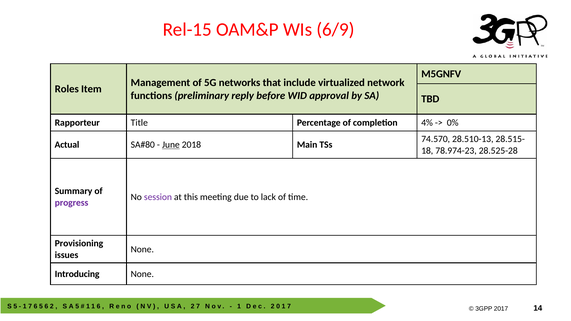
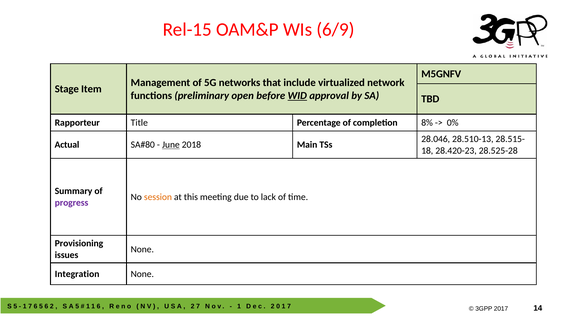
Roles: Roles -> Stage (67, 89)
reply: reply -> open (243, 96)
WID underline: none -> present (297, 96)
4%: 4% -> 8% (427, 123)
74.570: 74.570 -> 28.046 (436, 139)
78.974-23: 78.974-23 -> 28.420-23 (456, 151)
session colour: purple -> orange (158, 197)
Introducing: Introducing -> Integration (77, 274)
